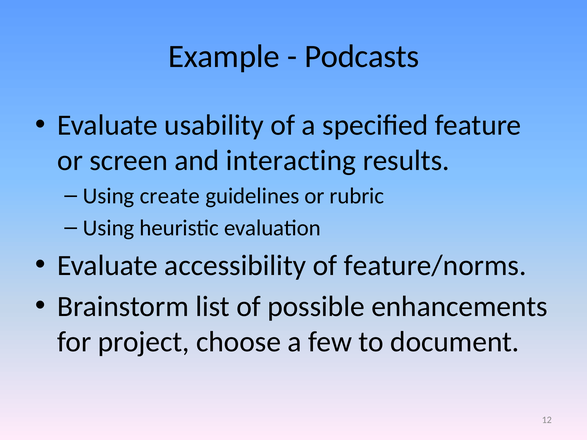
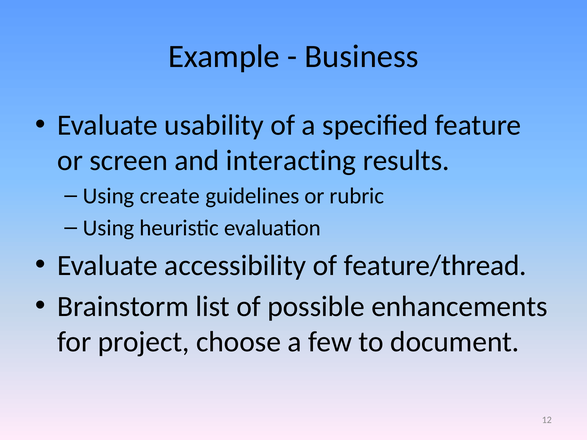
Podcasts: Podcasts -> Business (362, 57)
feature/norms: feature/norms -> feature/thread (435, 266)
